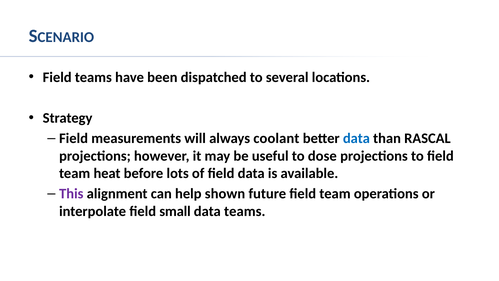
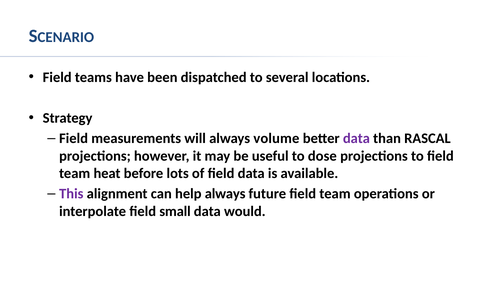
coolant: coolant -> volume (276, 138)
data colour: blue -> purple (356, 138)
help shown: shown -> always (225, 194)
data teams: teams -> would (245, 211)
